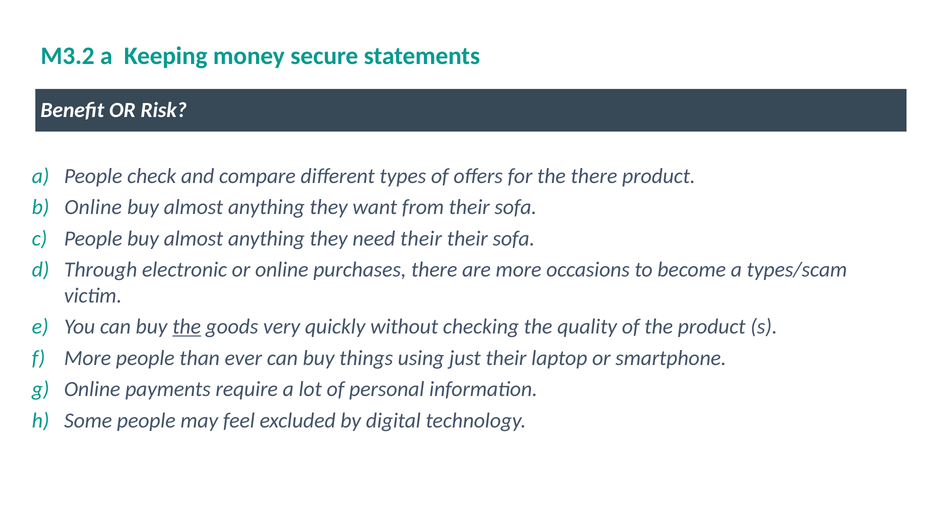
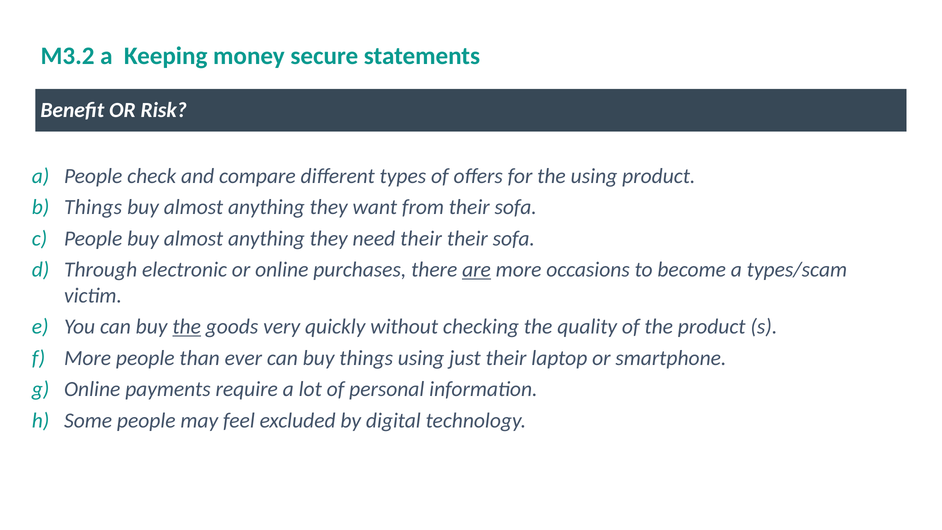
the there: there -> using (594, 176)
Online: Online -> Things (93, 207)
are underline: none -> present (477, 270)
